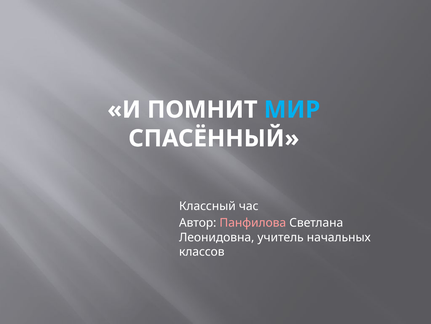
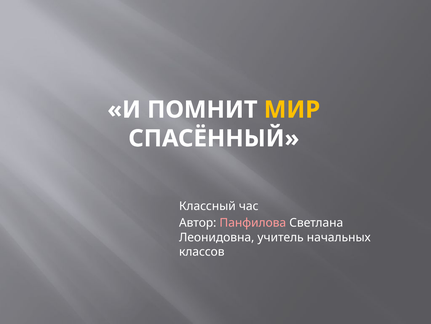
МИР colour: light blue -> yellow (292, 109)
